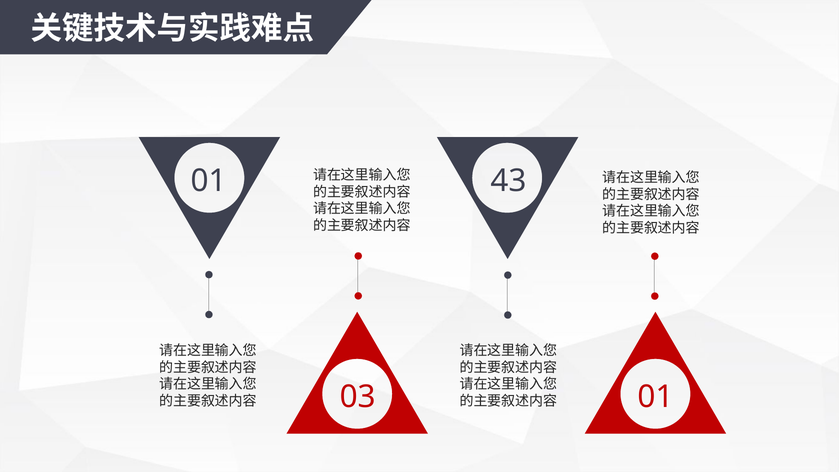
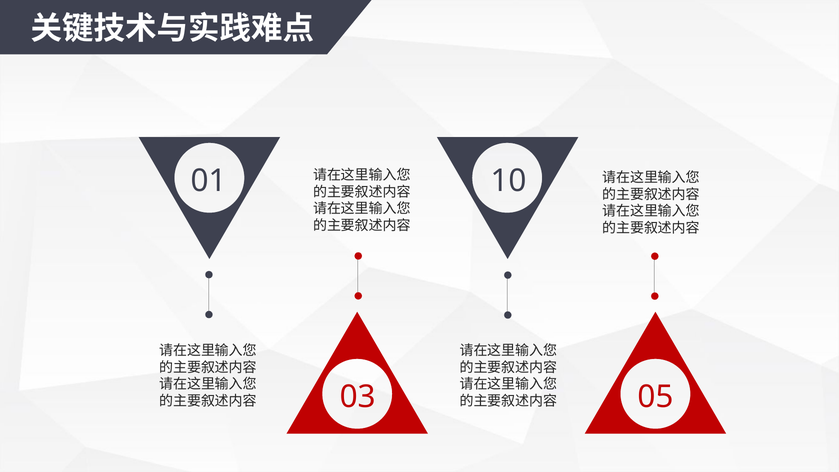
43: 43 -> 10 (508, 181)
03 01: 01 -> 05 (655, 397)
